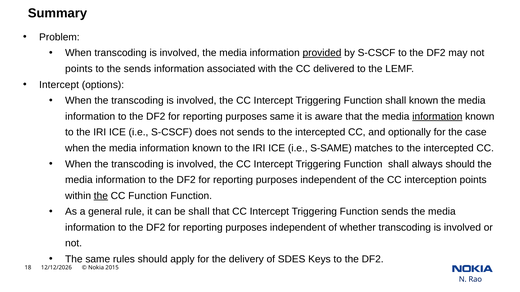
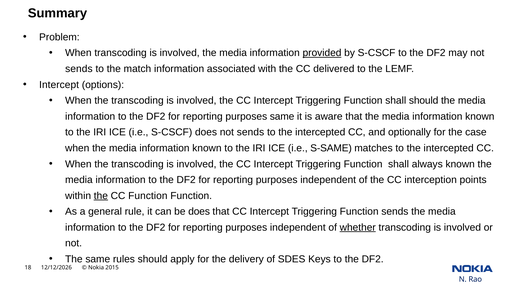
points: points -> sends (79, 69)
the sends: sends -> match (137, 69)
shall known: known -> should (424, 101)
information underline: present -> none (437, 117)
always should: should -> known (460, 164)
be shall: shall -> does (199, 212)
whether underline: none -> present (358, 228)
